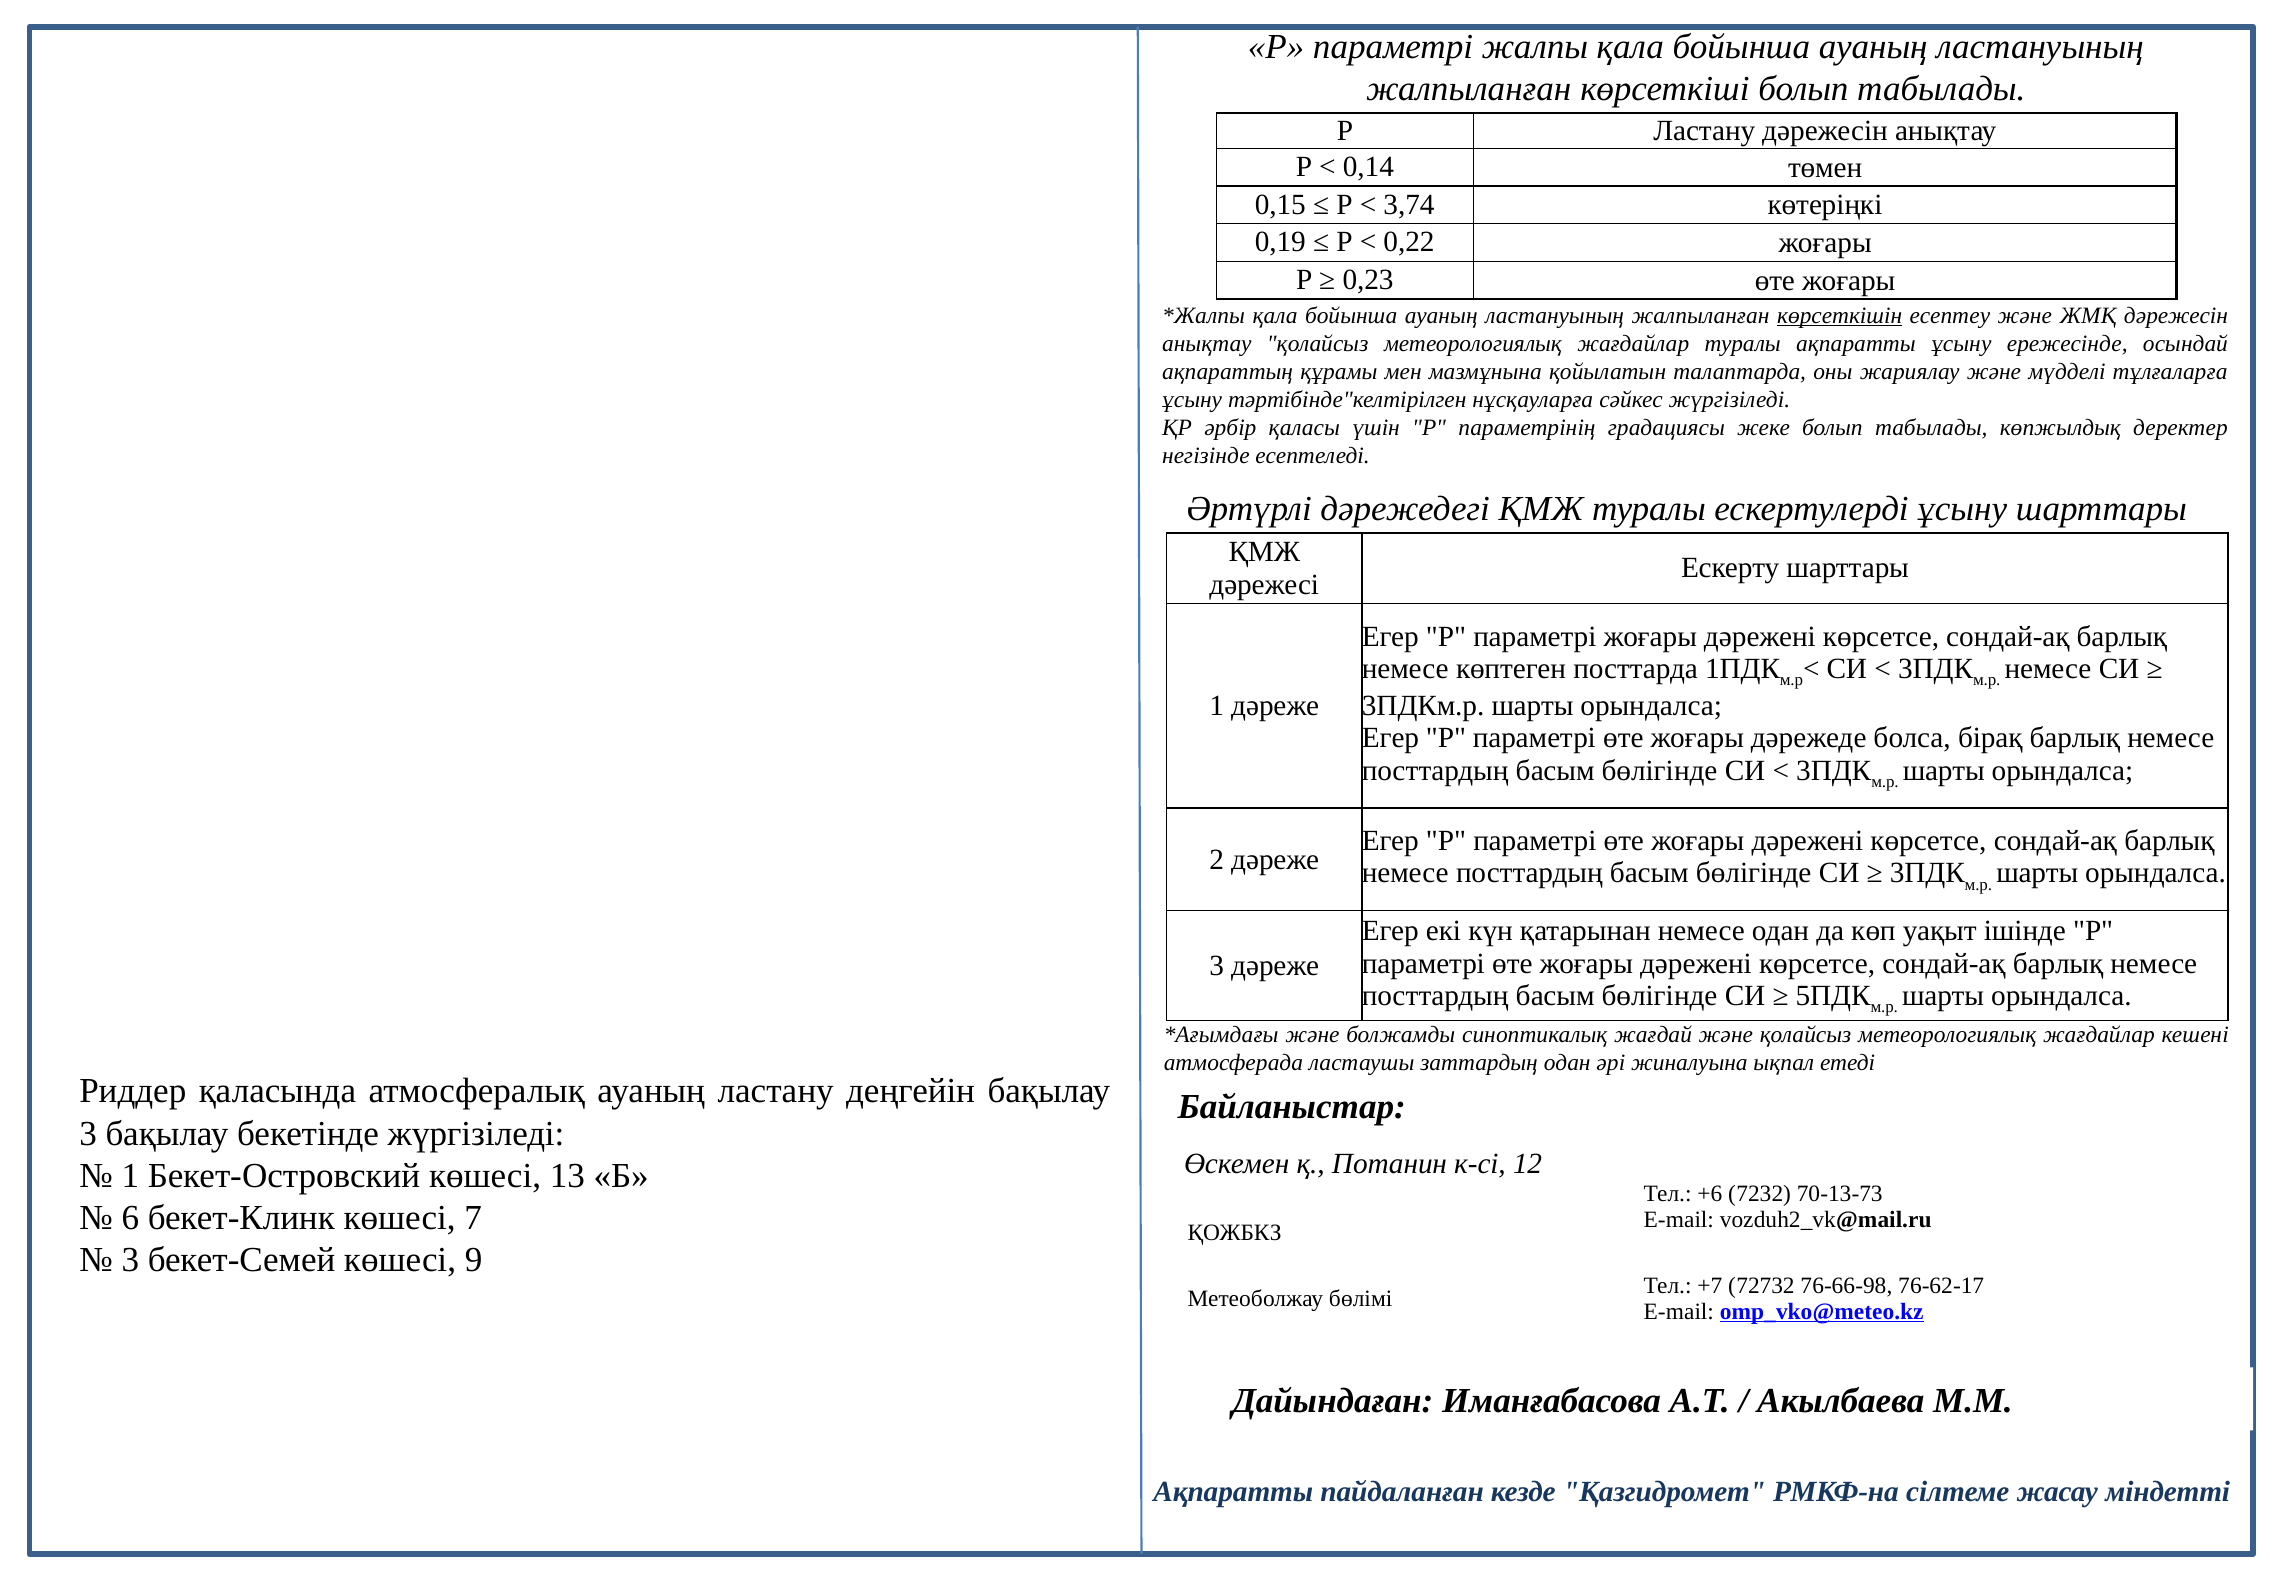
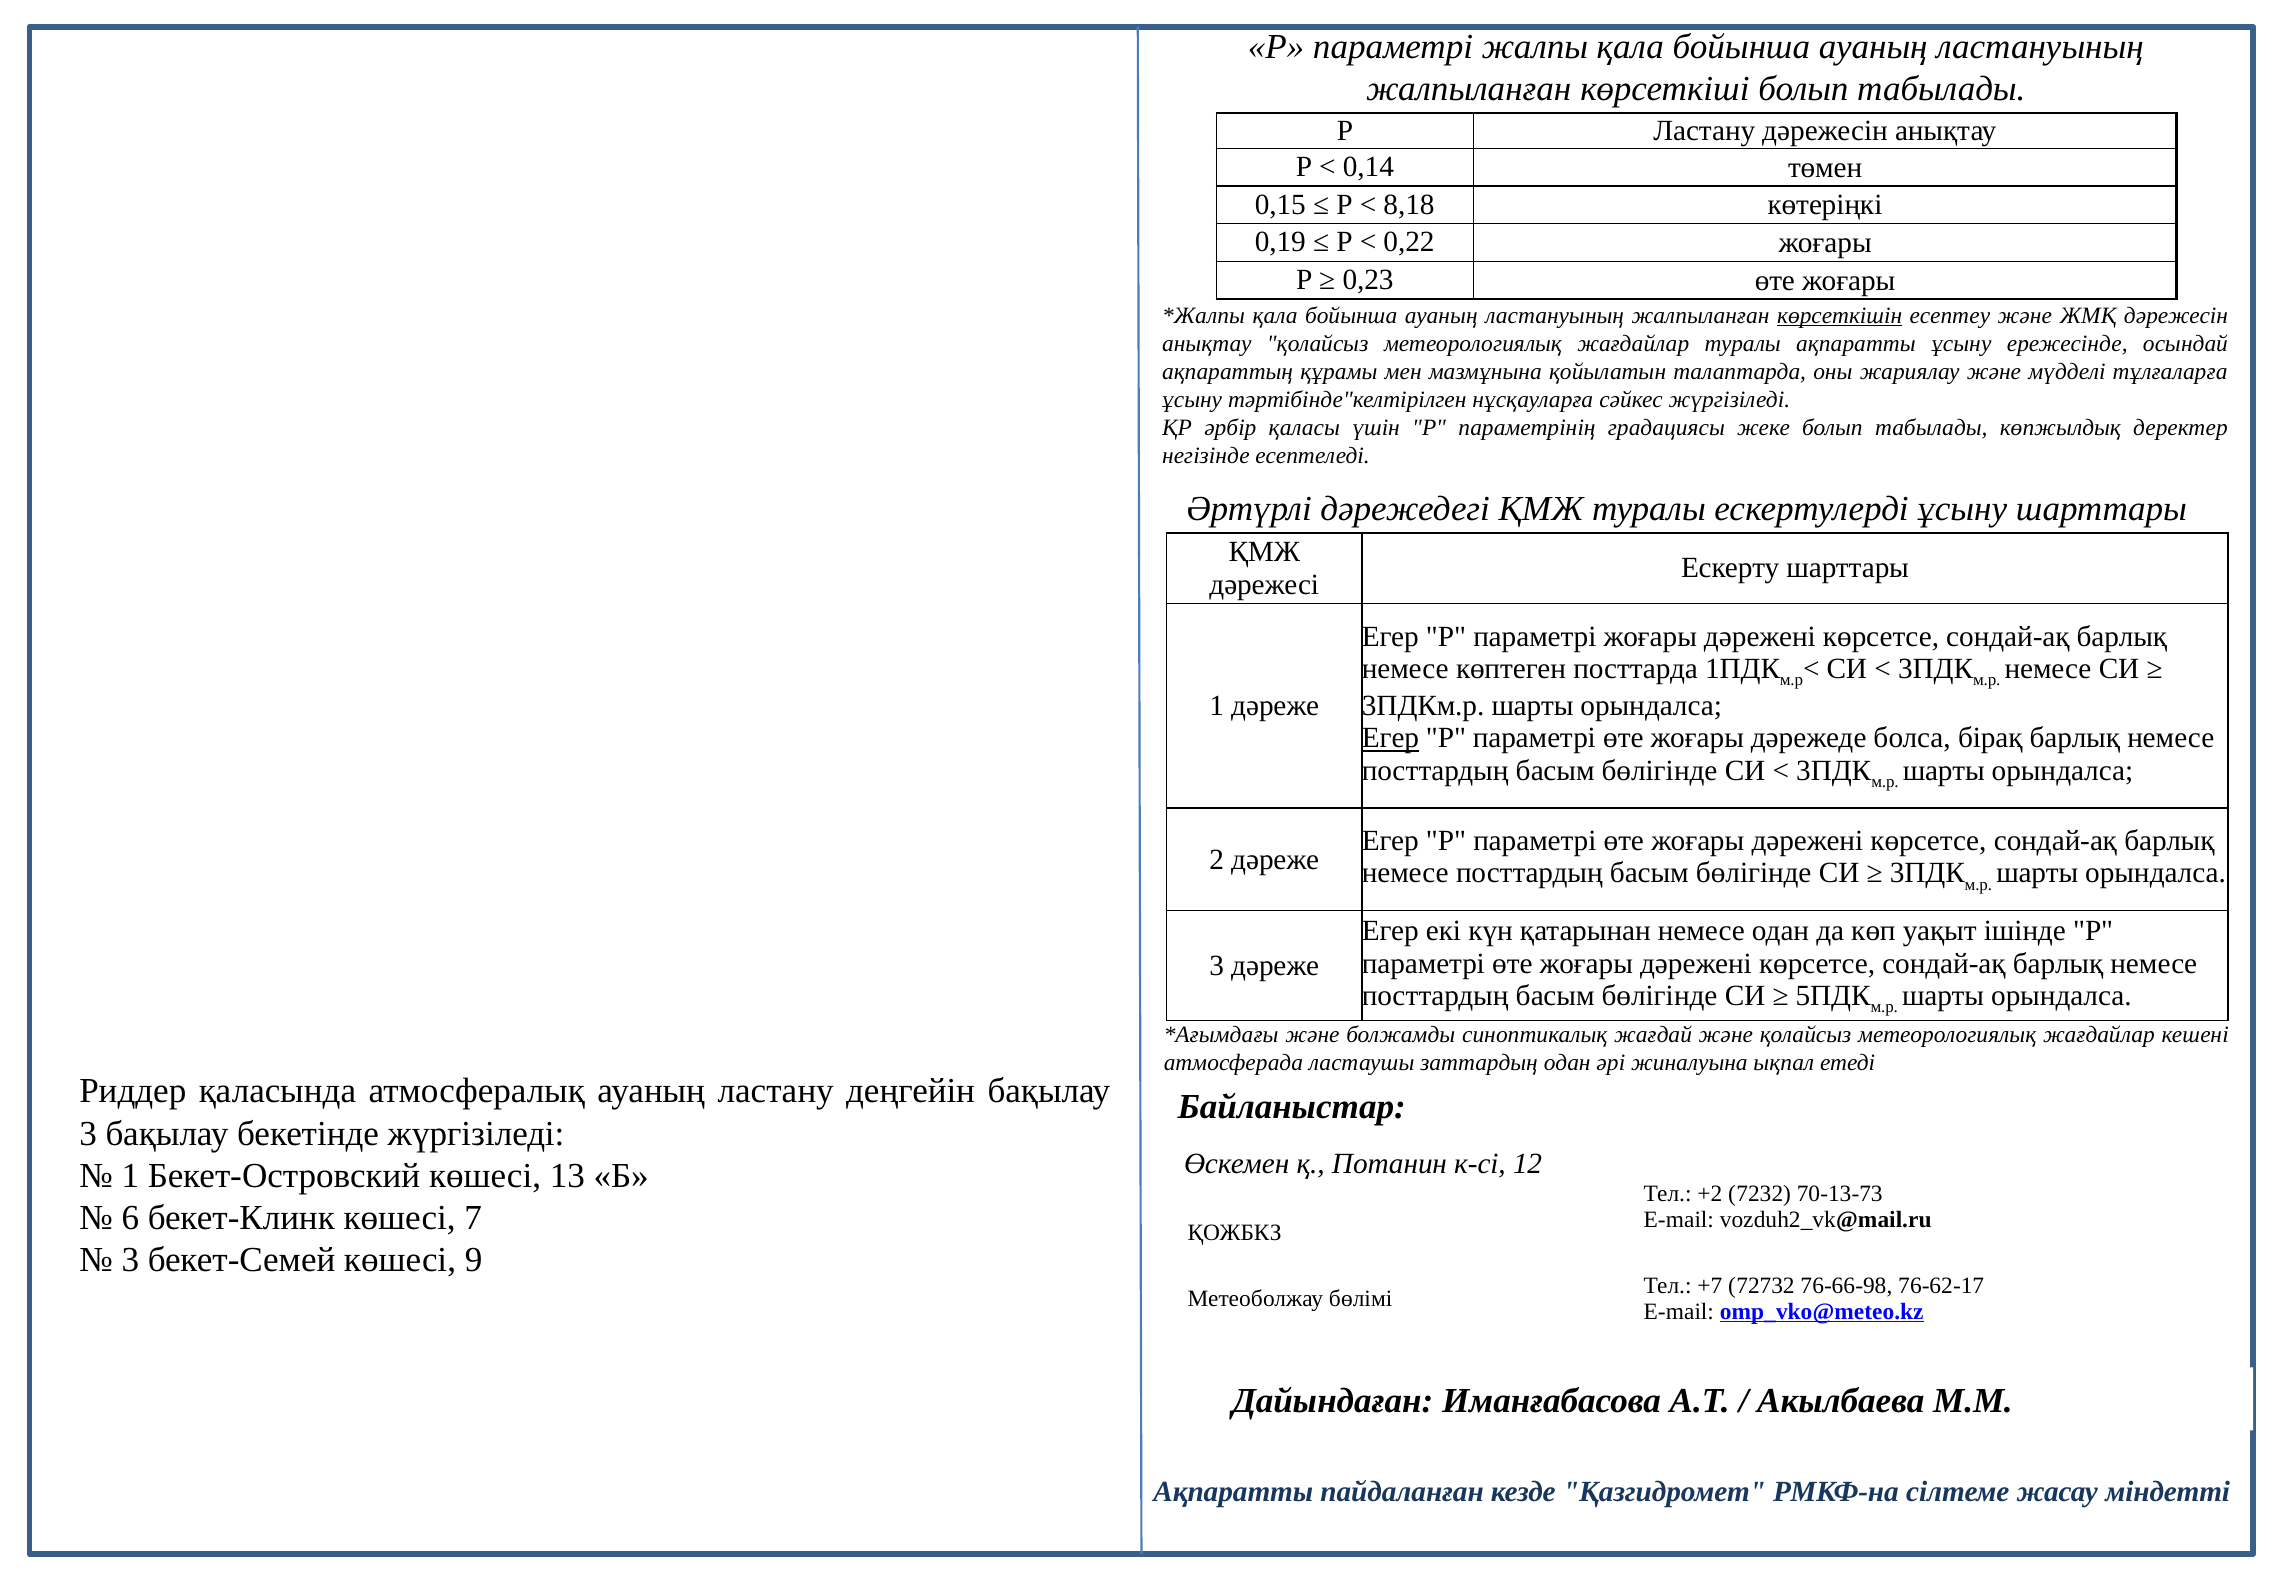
3,74: 3,74 -> 8,18 (1409, 205)
Егер underline: none -> present (1390, 738)
+6: +6 -> +2 (1710, 1194)
